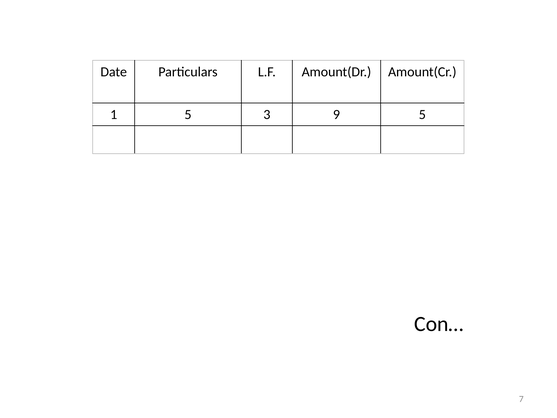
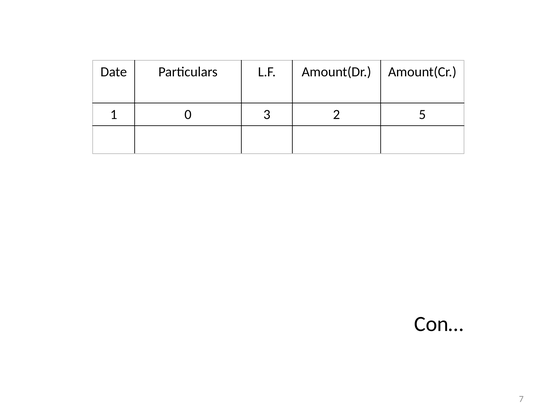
1 5: 5 -> 0 (188, 115)
9: 9 -> 2 (336, 115)
